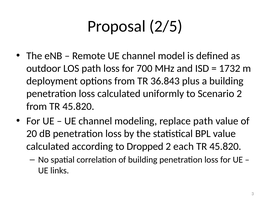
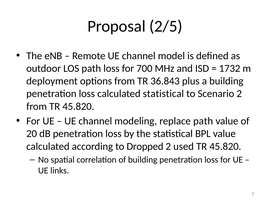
calculated uniformly: uniformly -> statistical (163, 93)
each: each -> used (184, 146)
